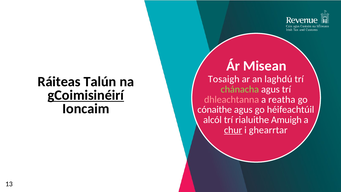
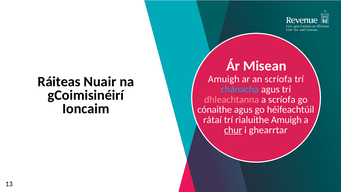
Tosaigh: Tosaigh -> Amuigh (224, 79)
an laghdú: laghdú -> scríofa (278, 79)
Talún: Talún -> Nuair (100, 82)
chánacha colour: light green -> light blue (240, 89)
gCoimisinéirí underline: present -> none (86, 95)
a reatha: reatha -> scríofa (282, 99)
alcól: alcól -> rátaí (212, 120)
